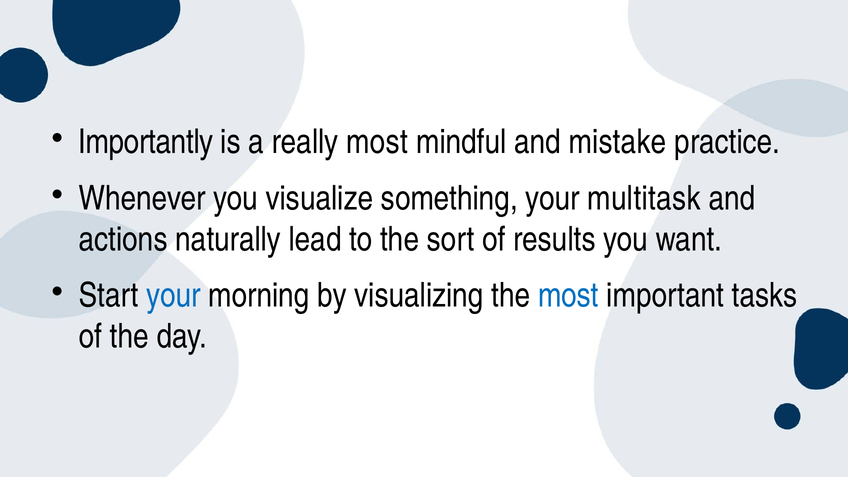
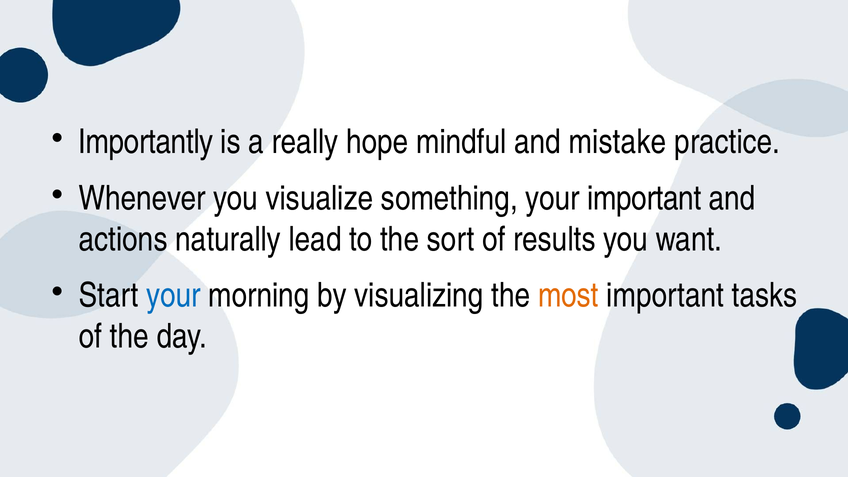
really most: most -> hope (377, 142)
your multitask: multitask -> important (644, 198)
most colour: blue -> orange (568, 296)
